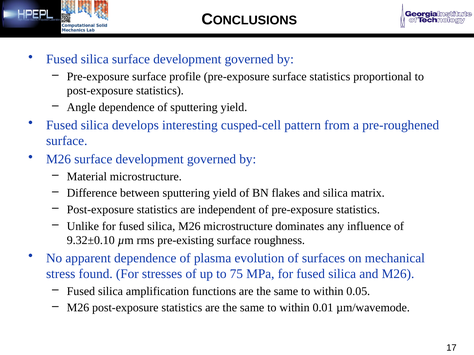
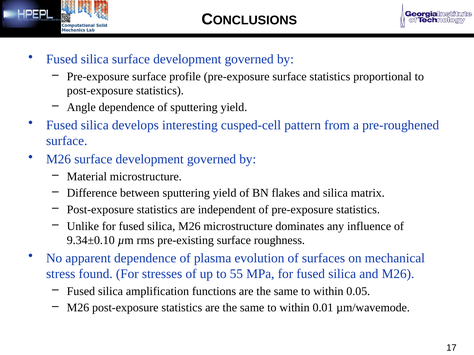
9.32±0.10: 9.32±0.10 -> 9.34±0.10 (91, 241)
75: 75 -> 55 (236, 274)
